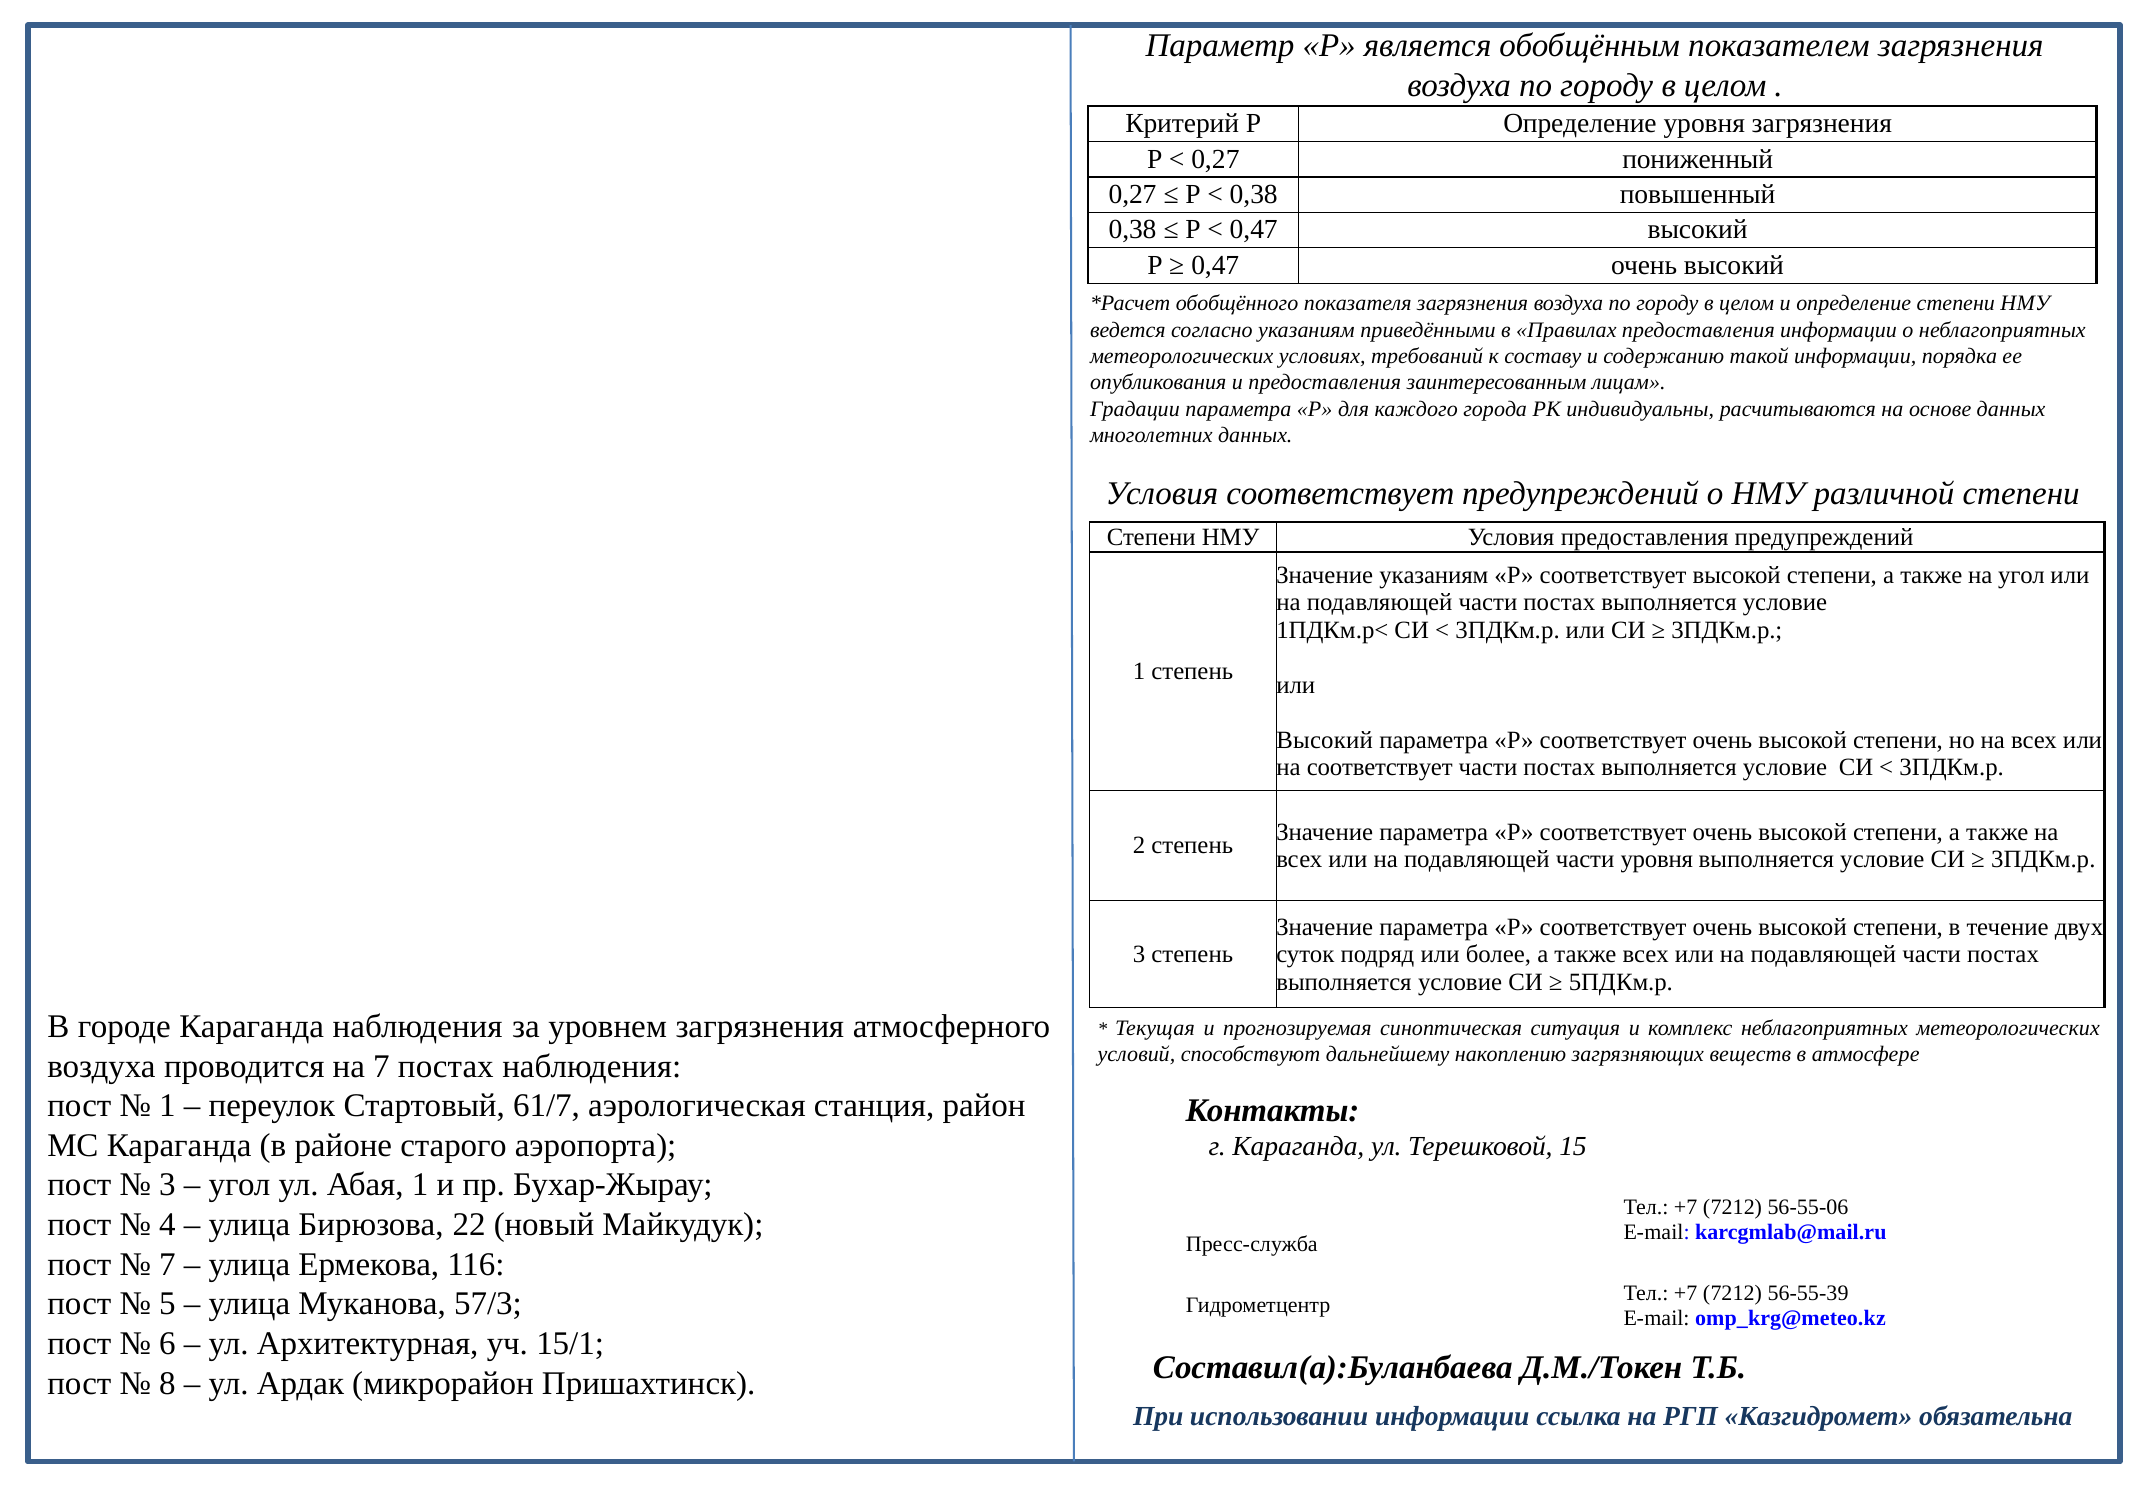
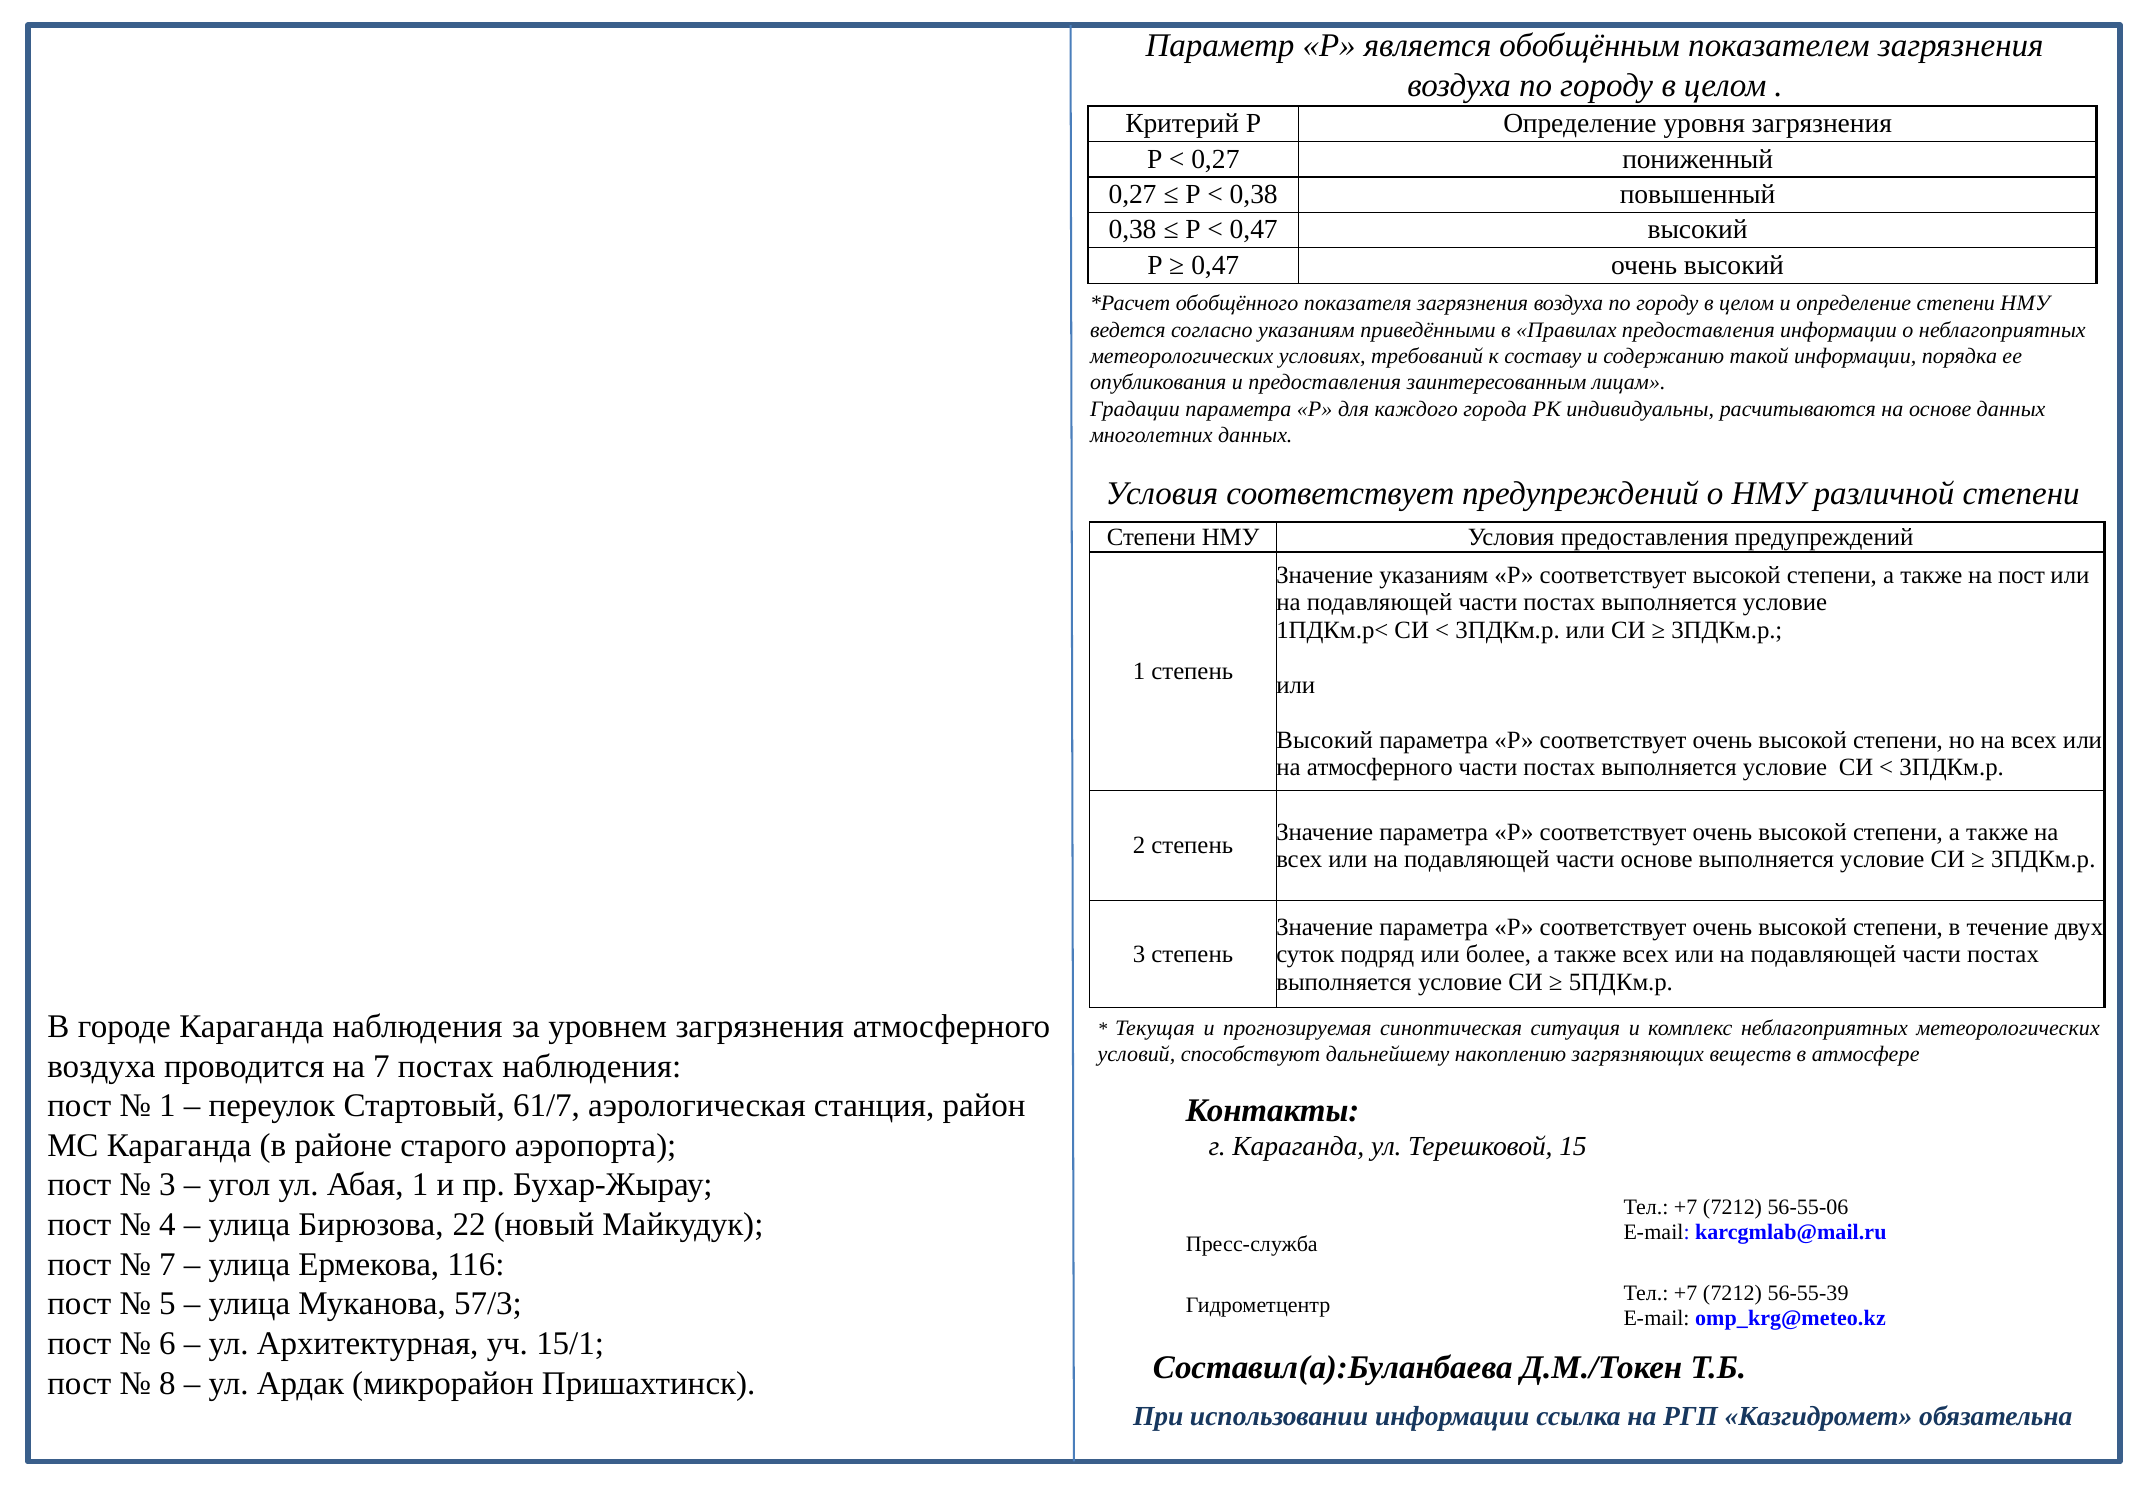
на угол: угол -> пост (2022, 575)
на соответствует: соответствует -> атмосферного (1380, 768)
части уровня: уровня -> основе (1657, 859)
